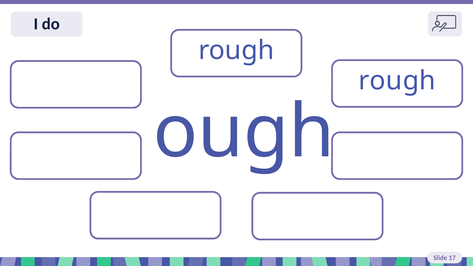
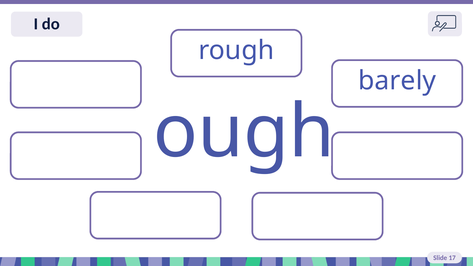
rough: rough -> barely (397, 81)
